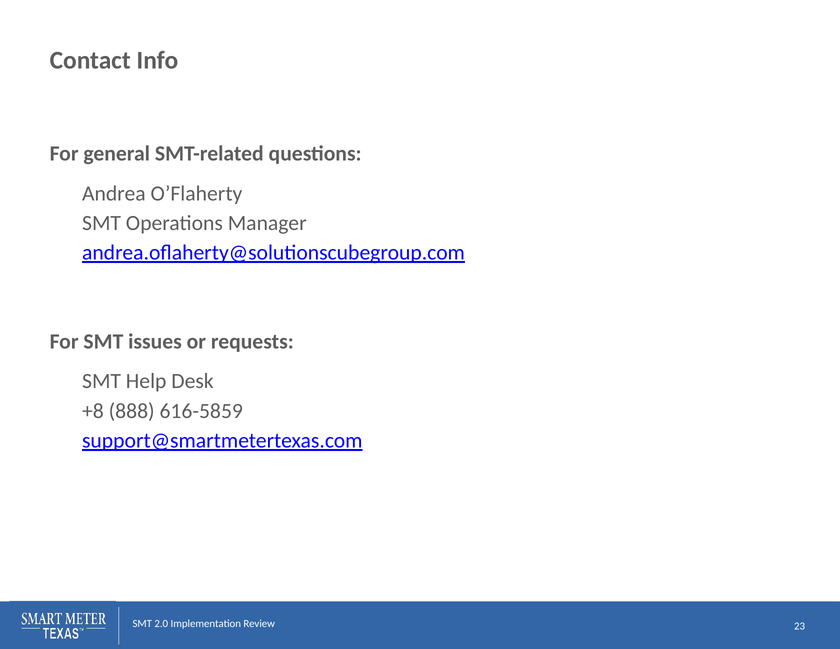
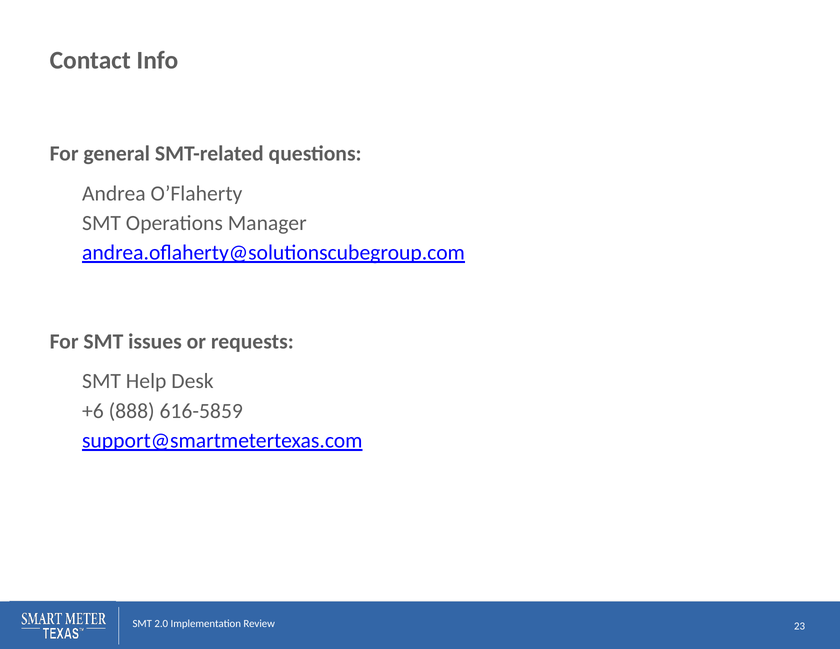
+8: +8 -> +6 (93, 411)
